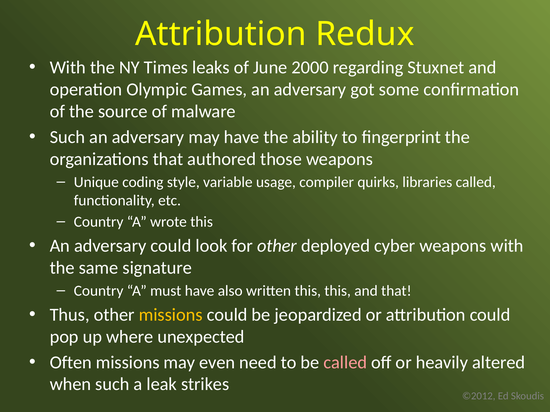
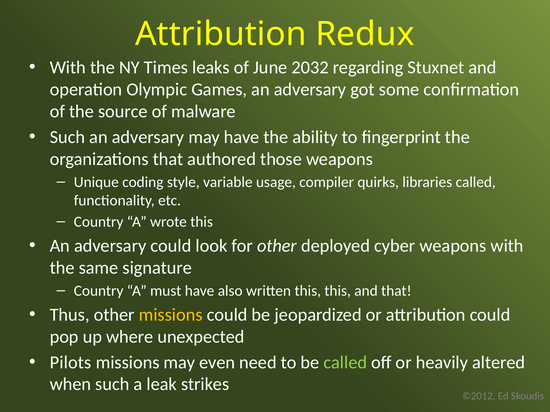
2000: 2000 -> 2032 (310, 68)
Often: Often -> Pilots (71, 363)
called colour: pink -> light green (345, 363)
